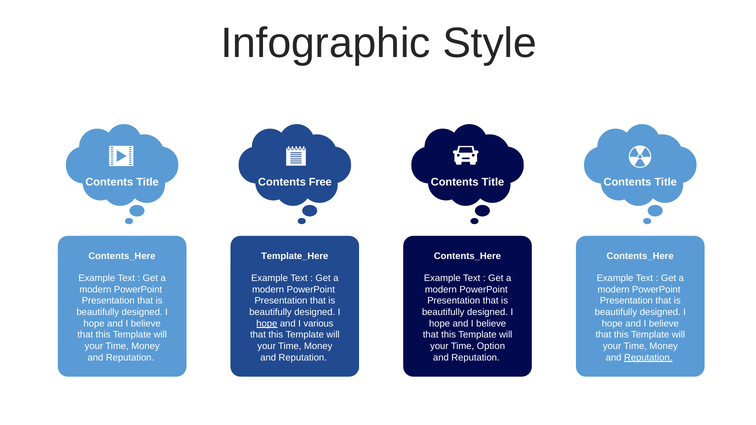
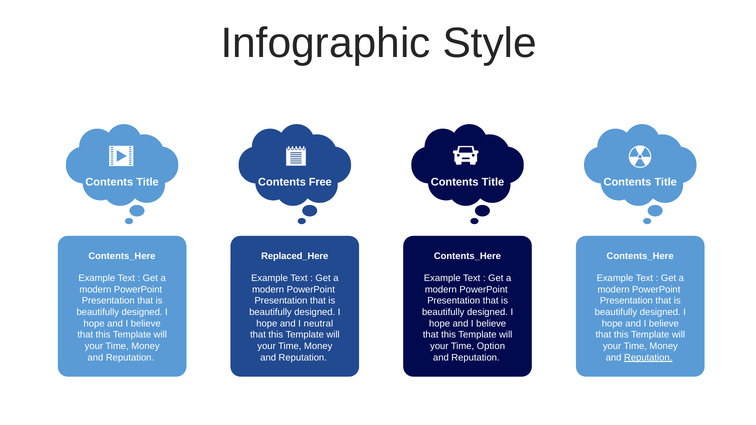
Template_Here: Template_Here -> Replaced_Here (295, 256)
hope underline: present -> none (267, 324)
various: various -> neutral (318, 324)
